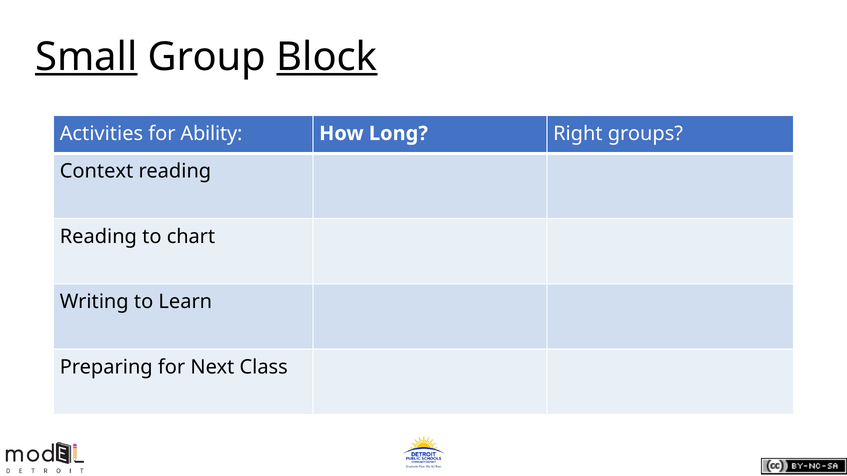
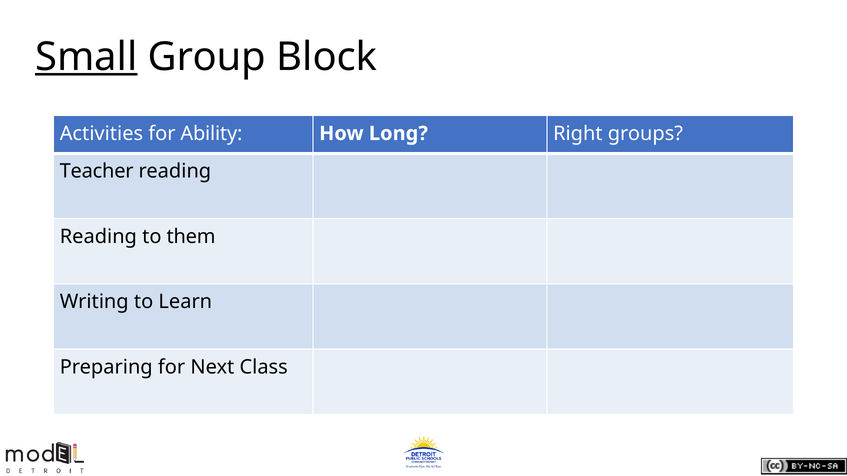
Block underline: present -> none (327, 57)
Context: Context -> Teacher (97, 171)
chart: chart -> them (191, 237)
